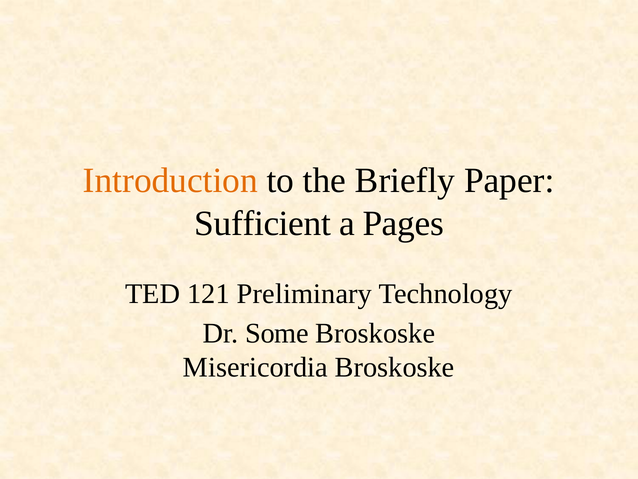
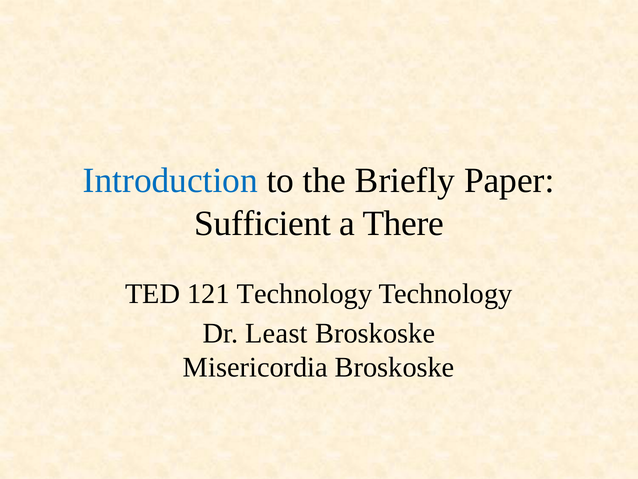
Introduction colour: orange -> blue (170, 181)
Pages: Pages -> There (403, 223)
121 Preliminary: Preliminary -> Technology (305, 293)
Some: Some -> Least (277, 333)
